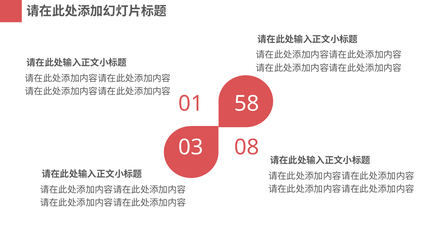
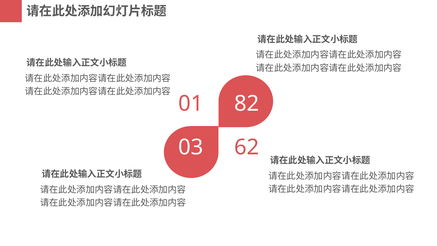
58: 58 -> 82 (247, 104)
08: 08 -> 62 (247, 147)
